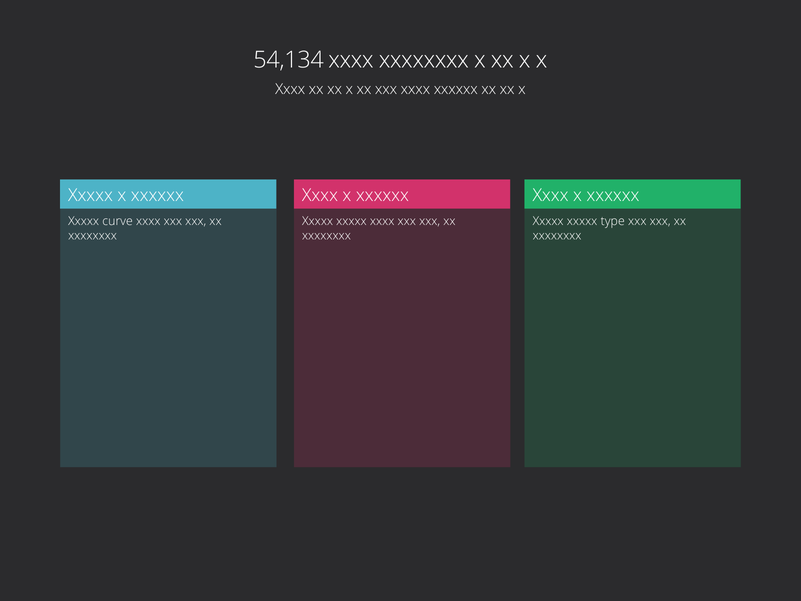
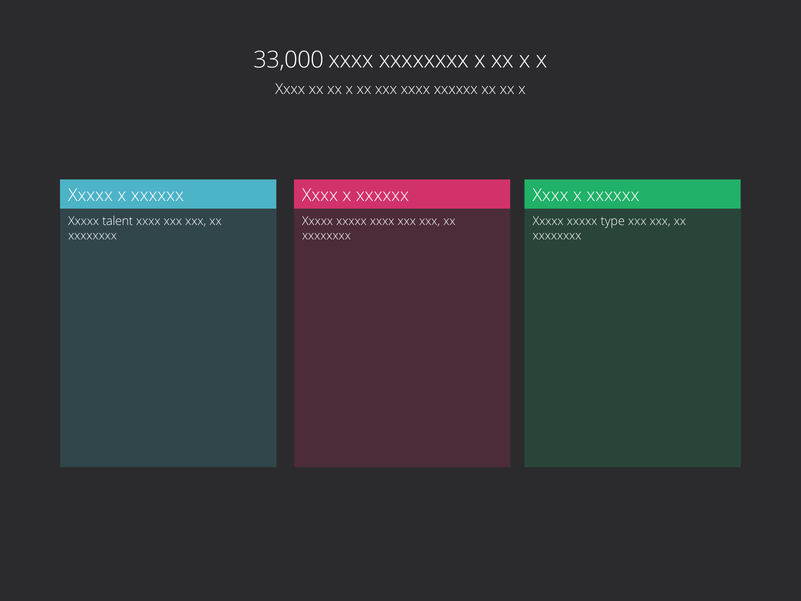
54,134: 54,134 -> 33,000 (289, 60)
curve: curve -> talent (118, 221)
